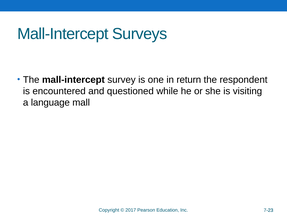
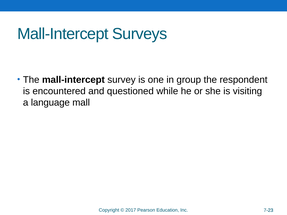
return: return -> group (189, 80)
